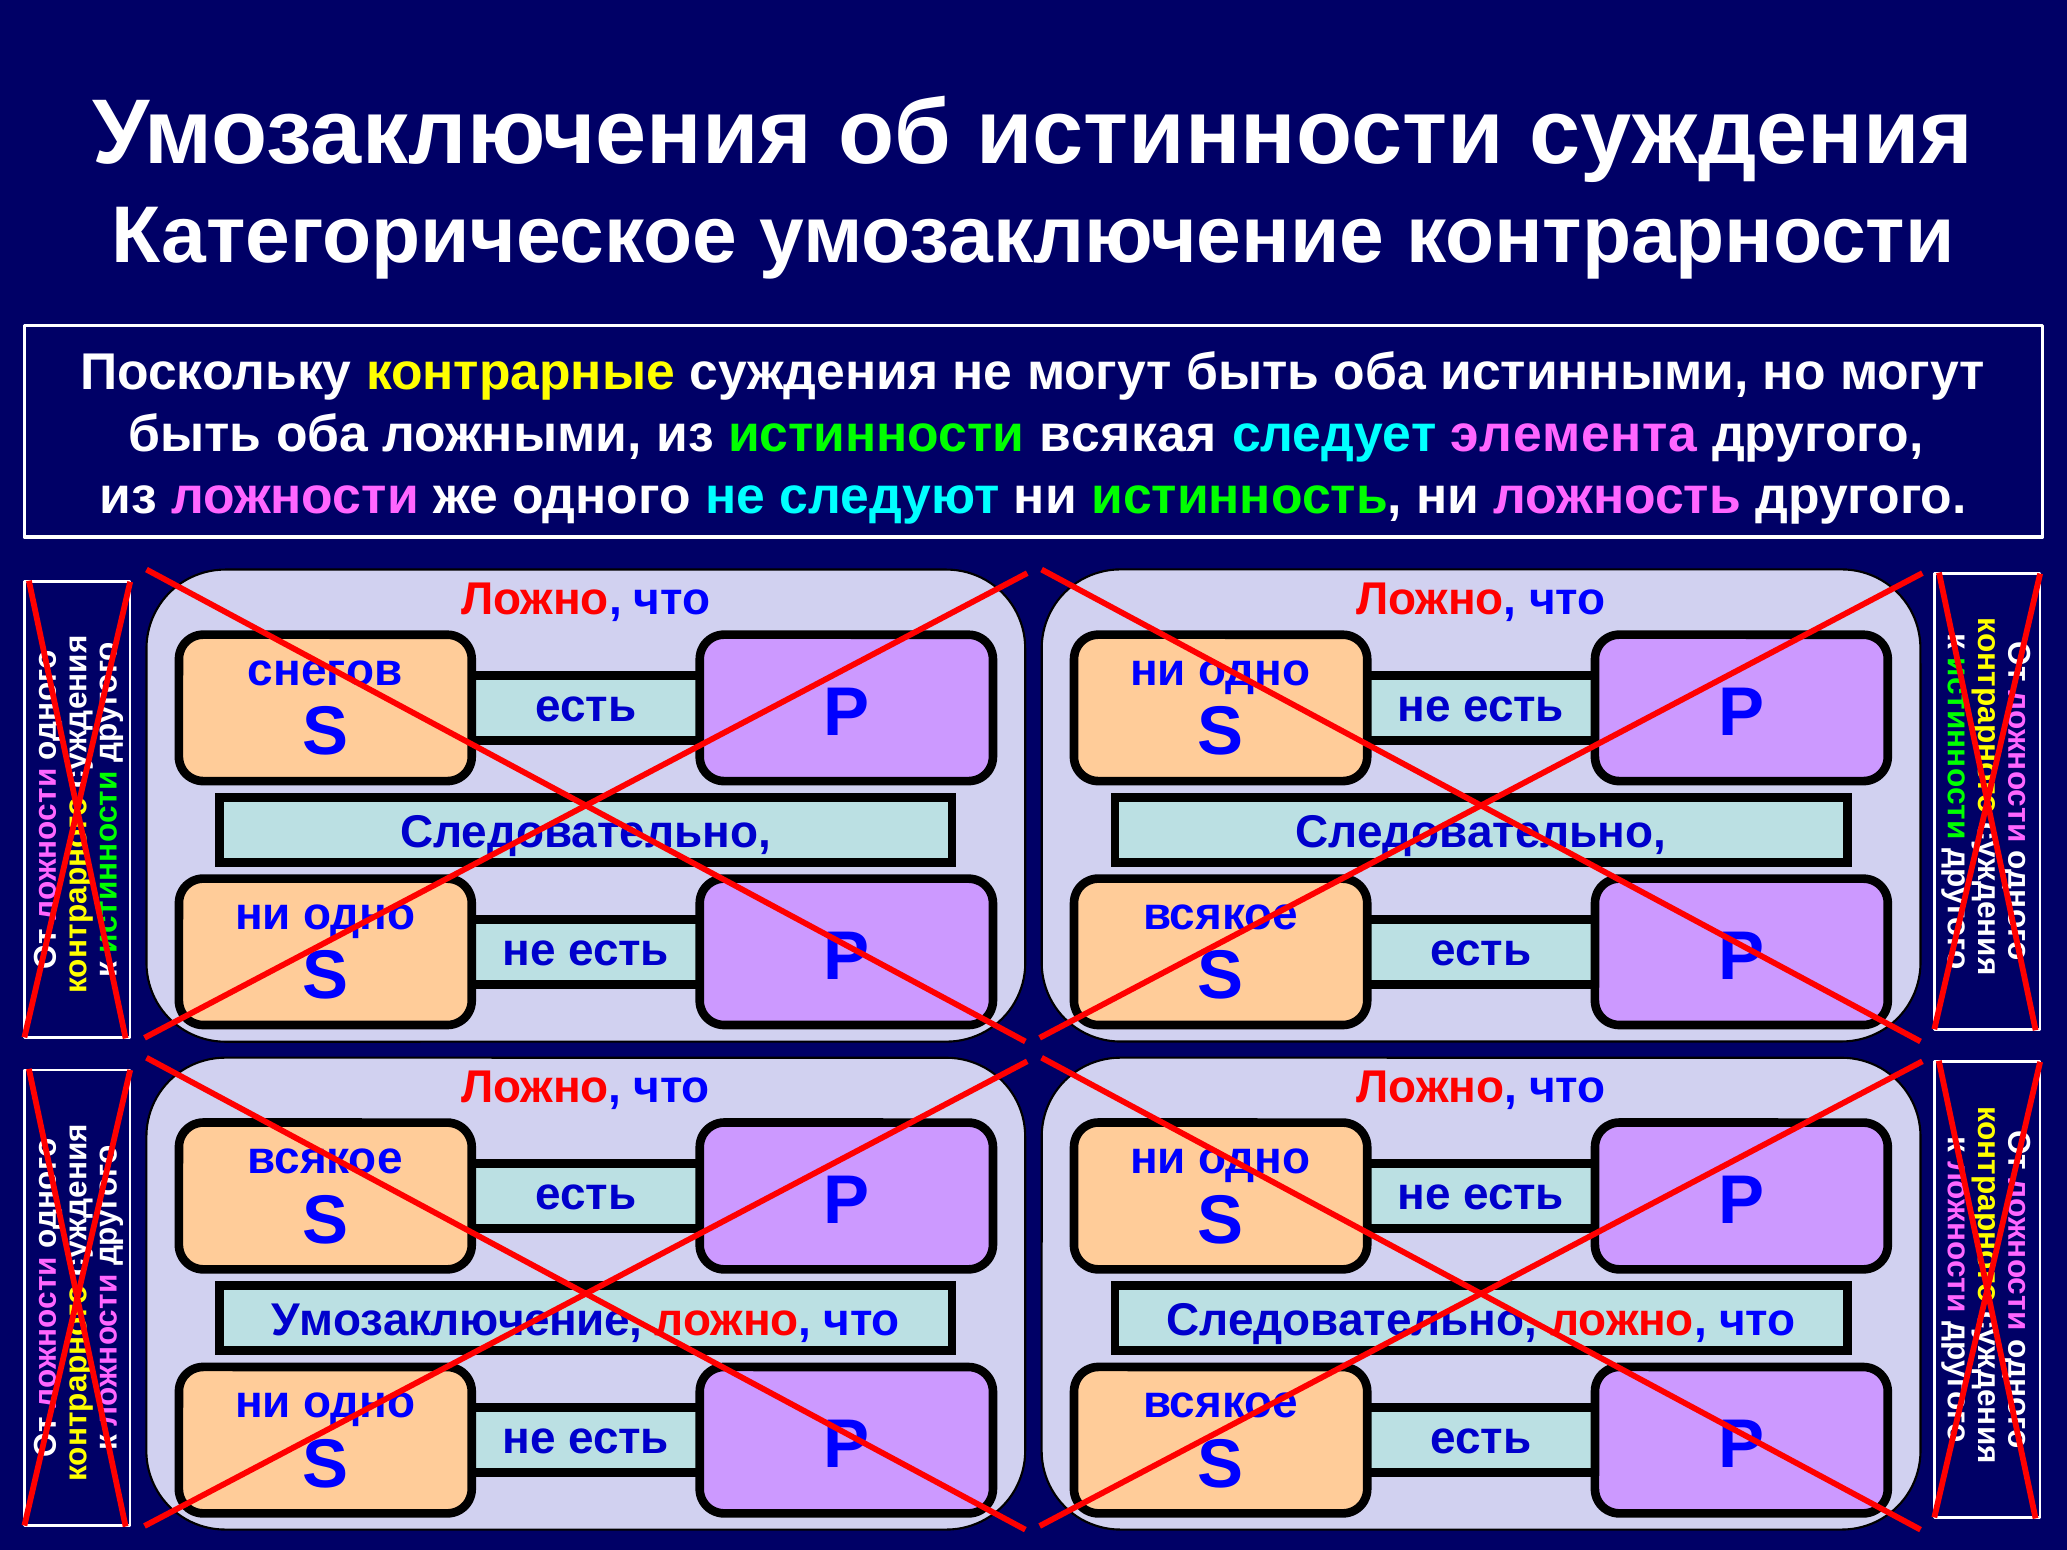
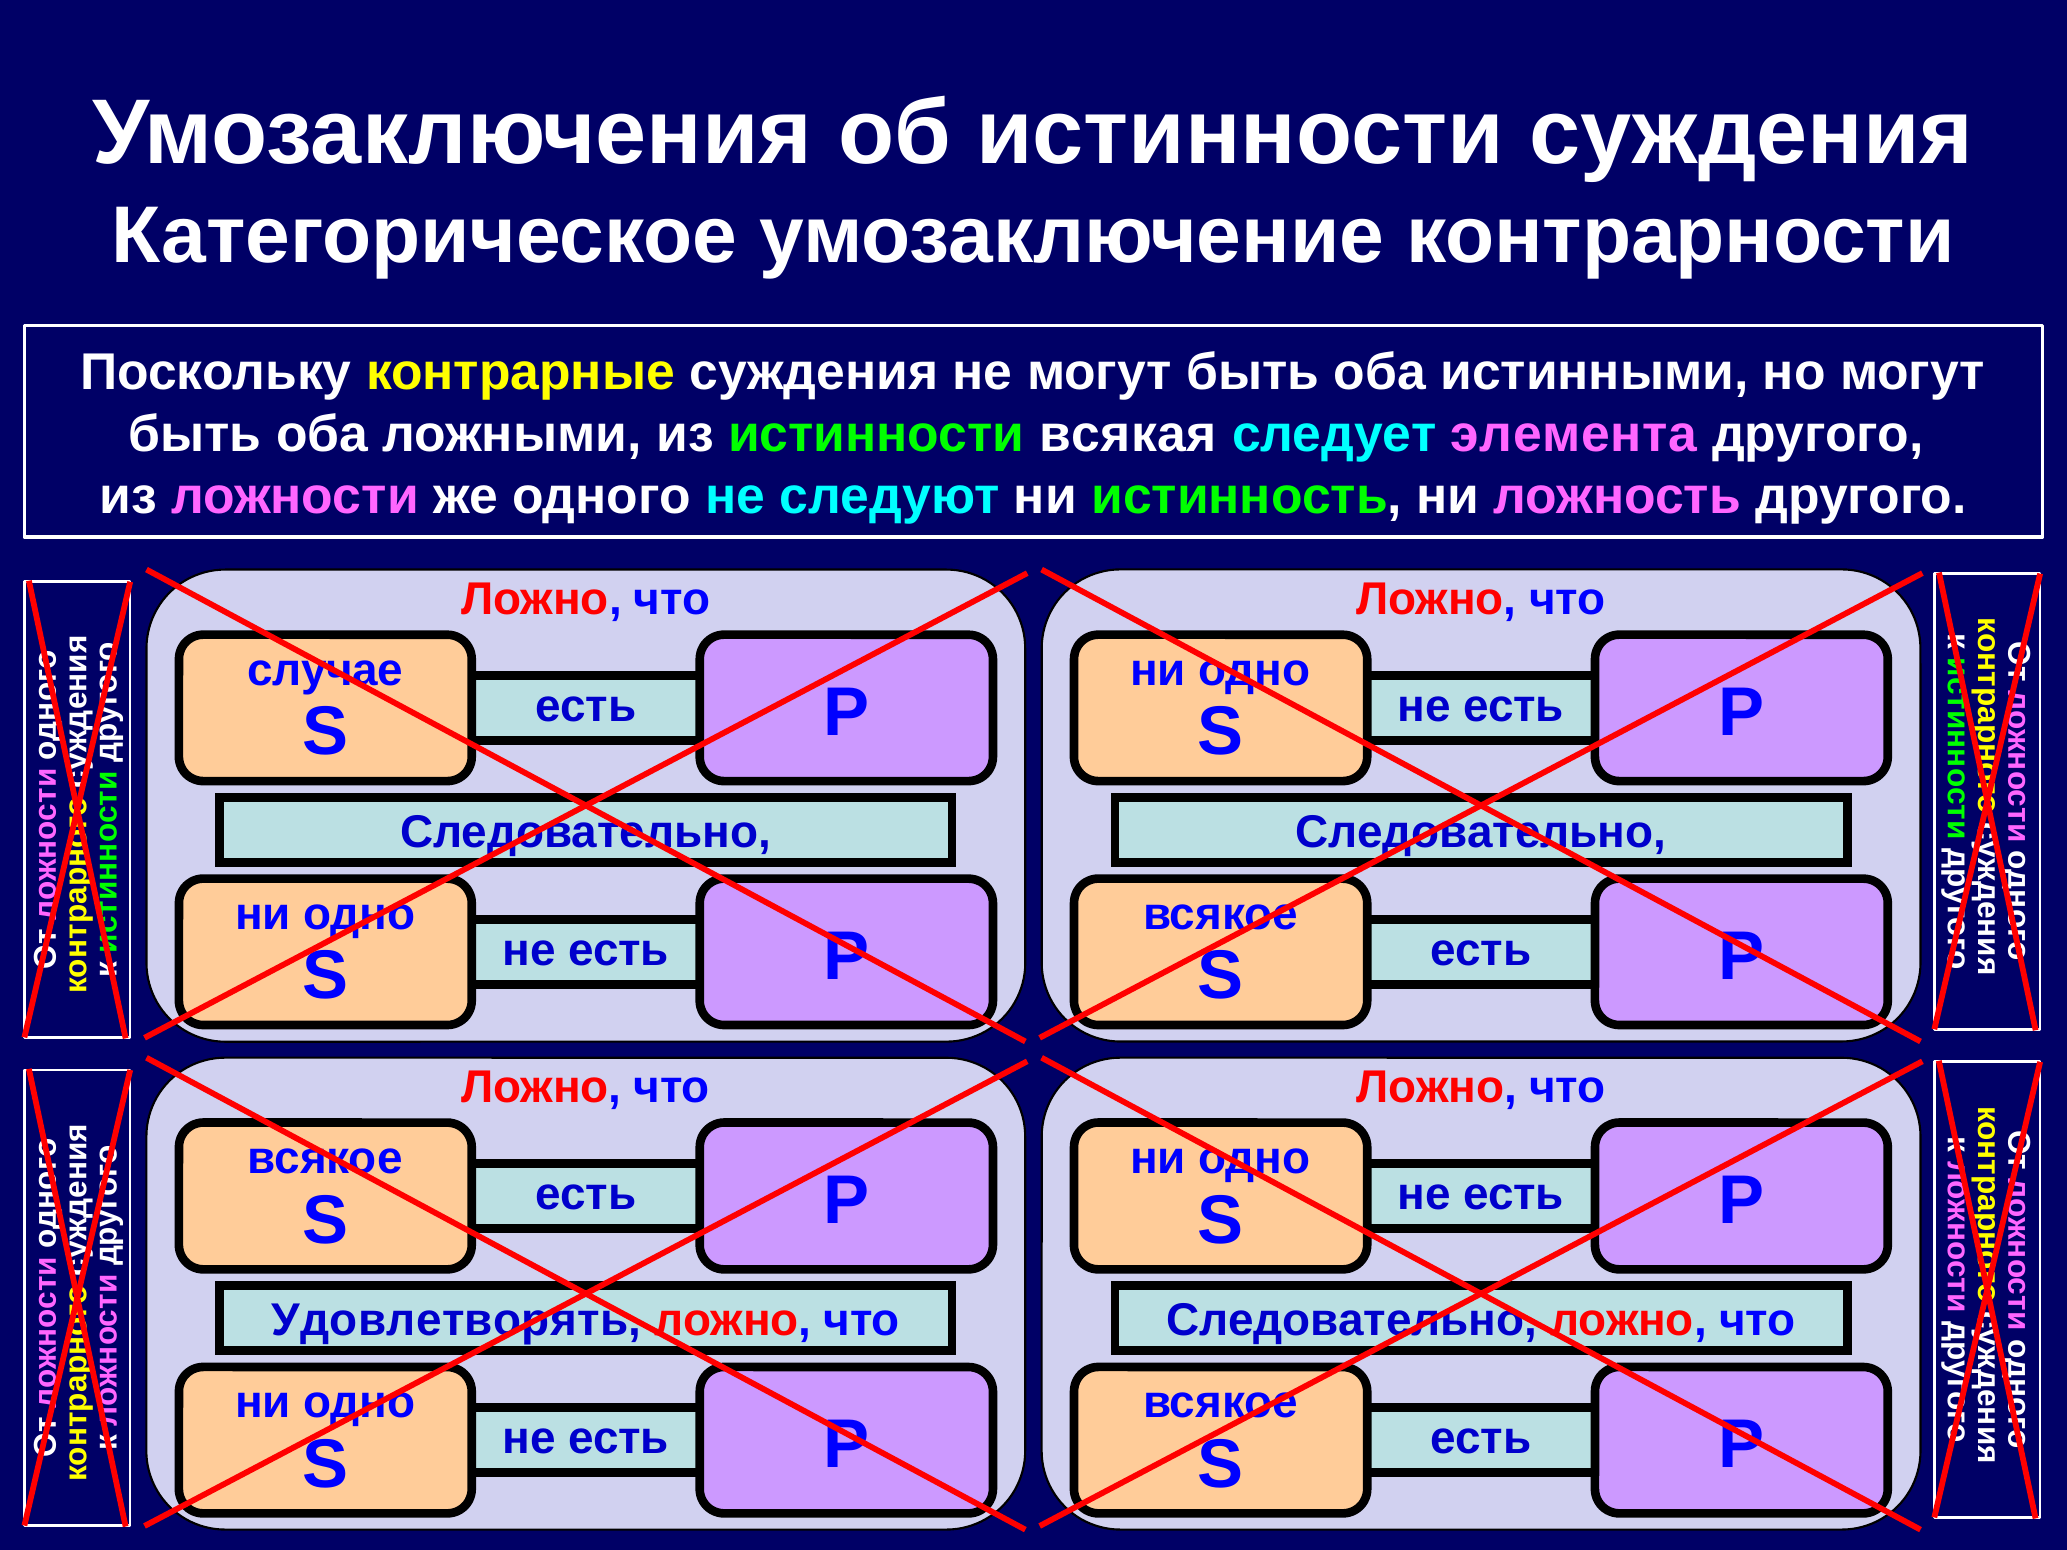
снегов: снегов -> случае (325, 670)
Умозаключение: Умозаключение -> Удовлетворять (456, 1320)
